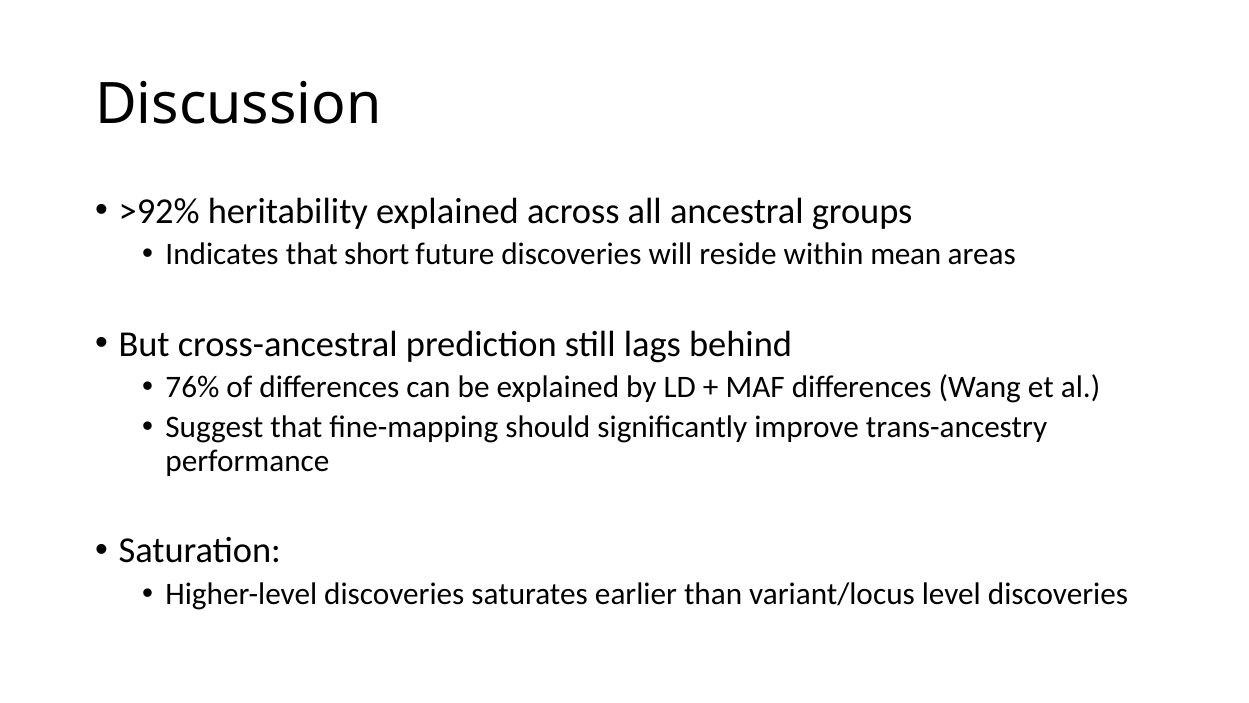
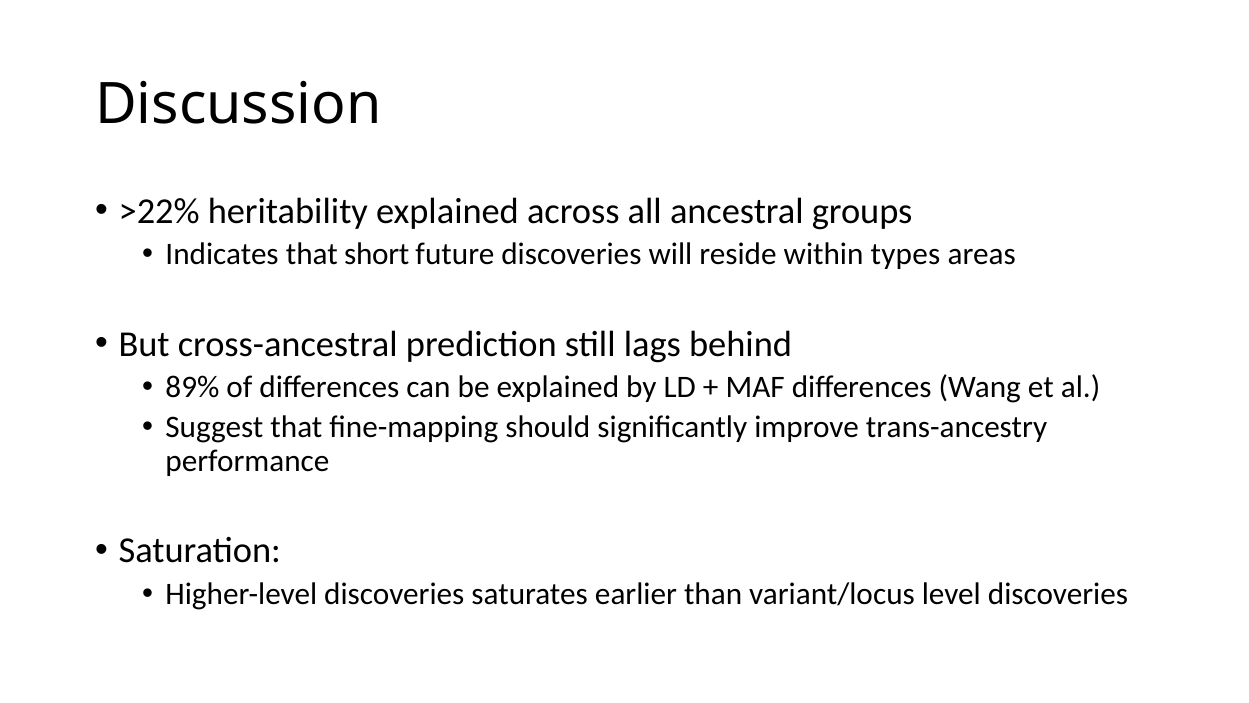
>92%: >92% -> >22% (159, 211)
mean: mean -> types (905, 254)
76%: 76% -> 89% (192, 387)
